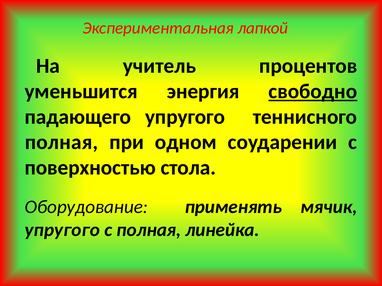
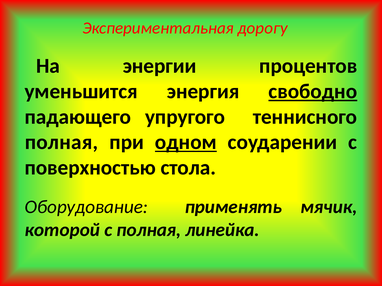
лапкой: лапкой -> дорогу (263, 28)
учитель: учитель -> энергии (160, 66)
одном underline: none -> present (186, 142)
упругого: упругого -> которой (62, 230)
